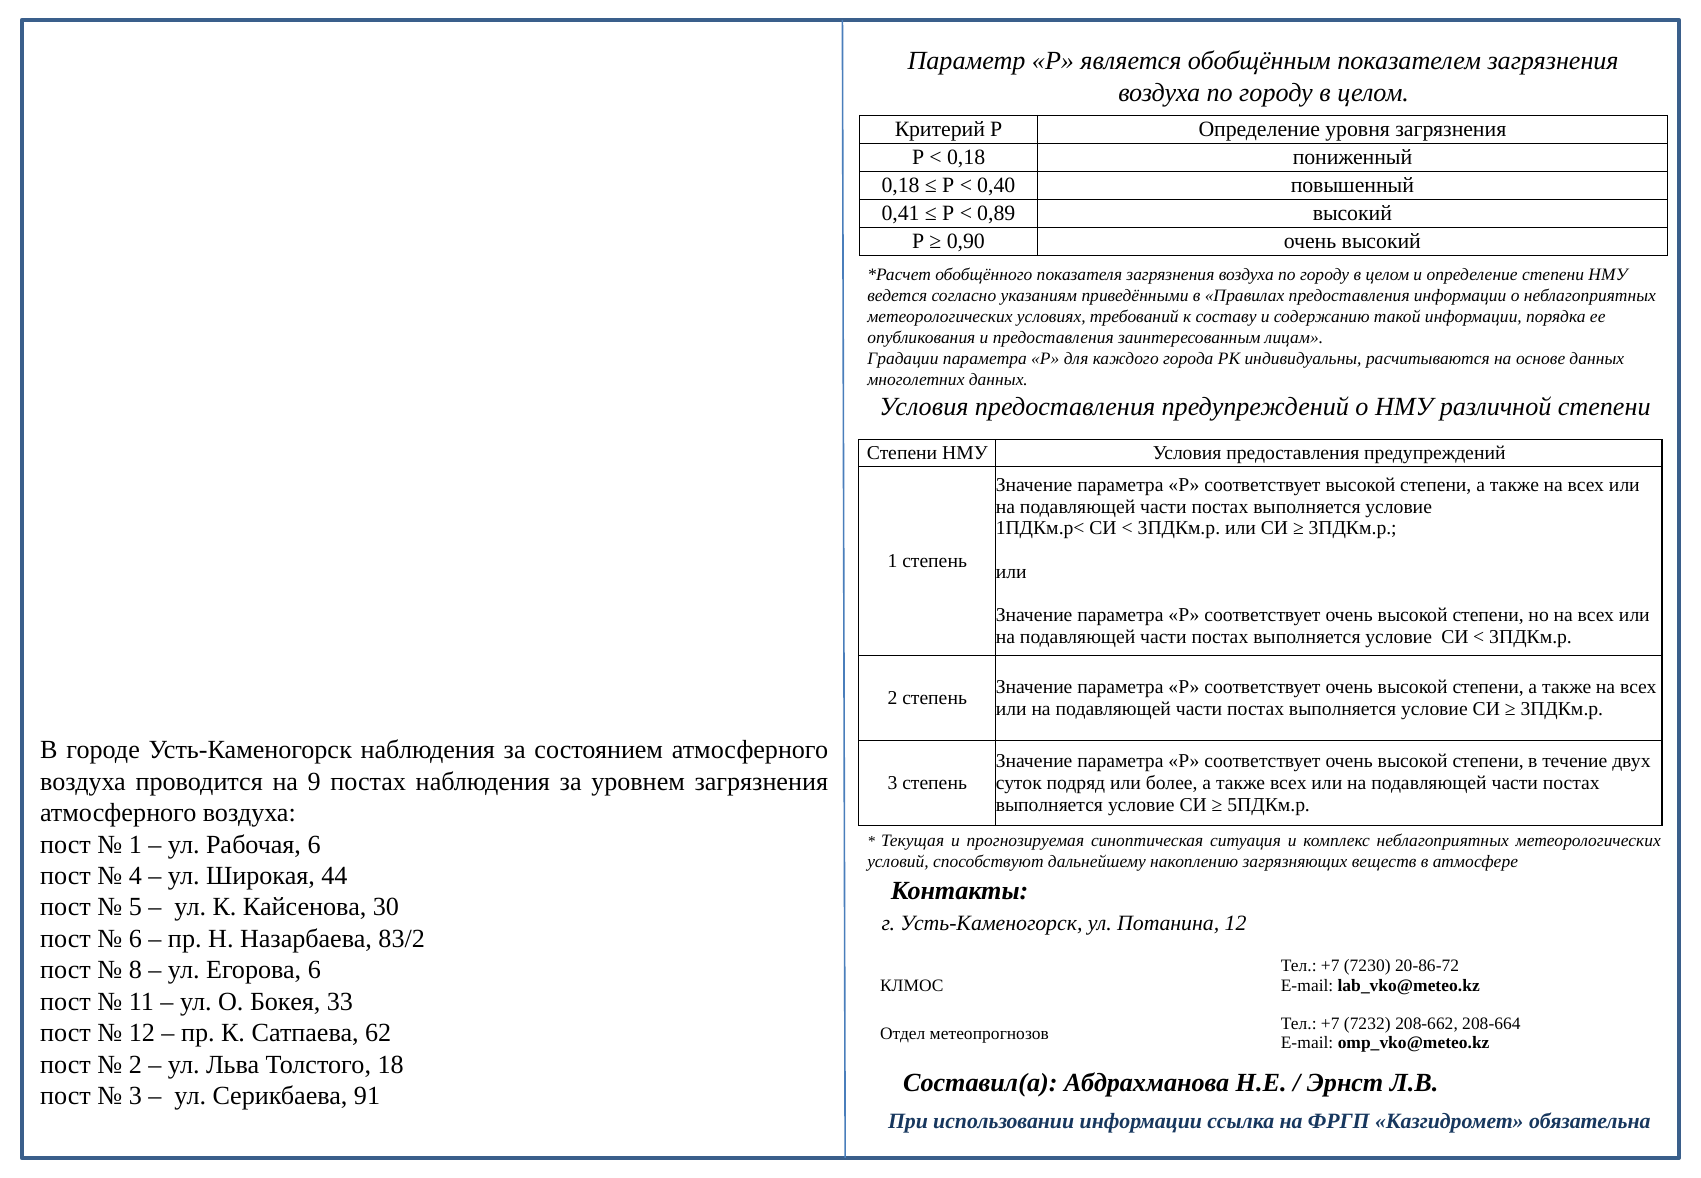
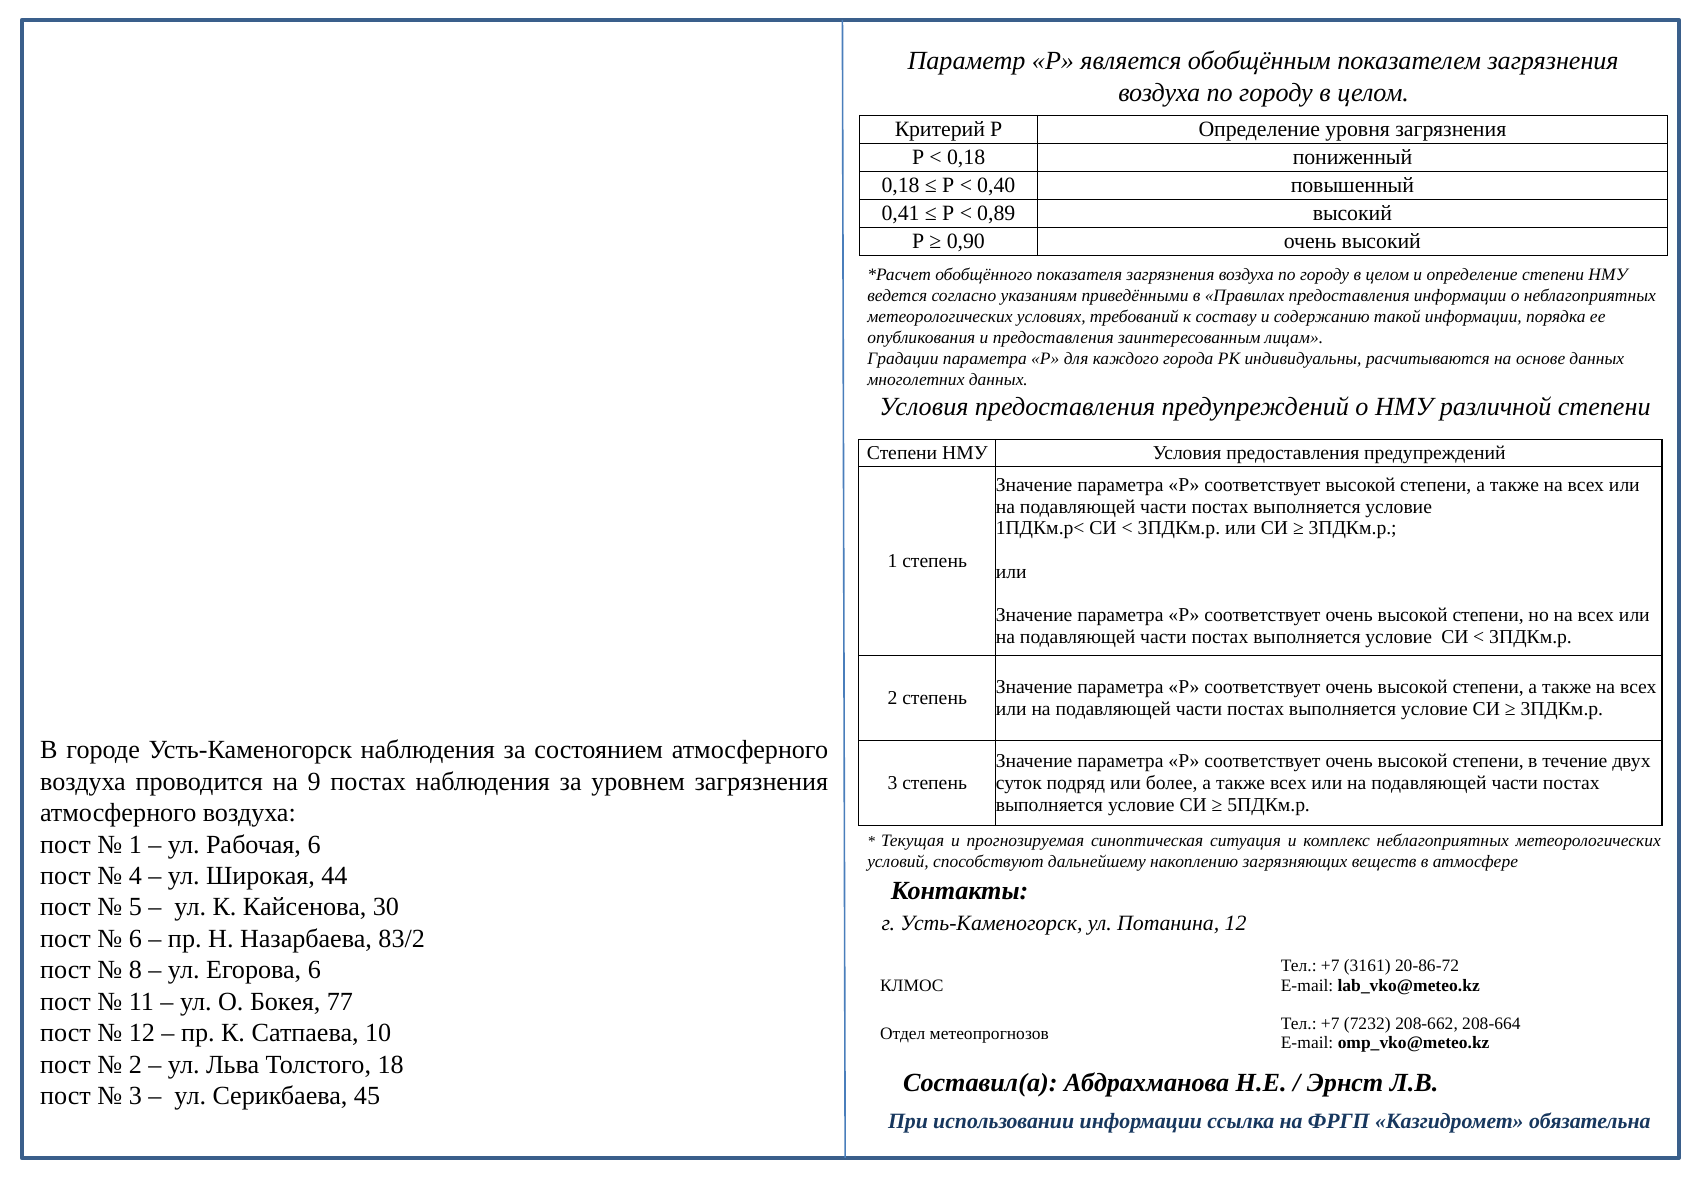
7230: 7230 -> 3161 (1367, 966)
33: 33 -> 77 (340, 1001)
62: 62 -> 10 (378, 1033)
91: 91 -> 45 (367, 1095)
